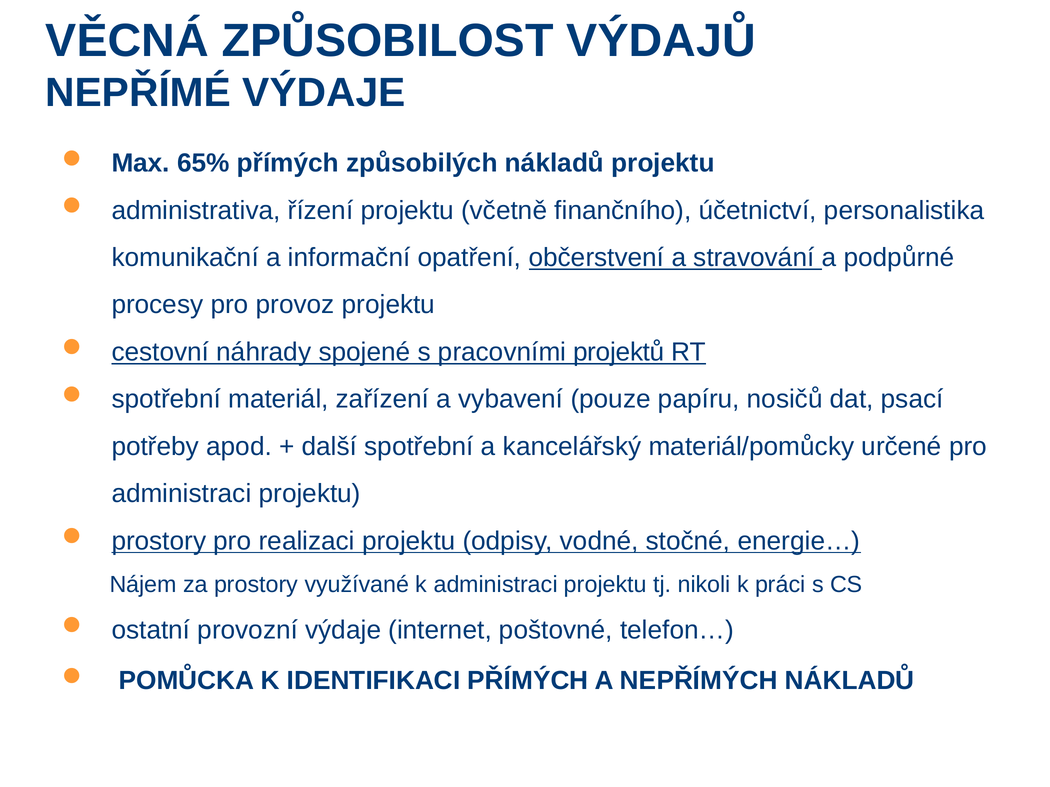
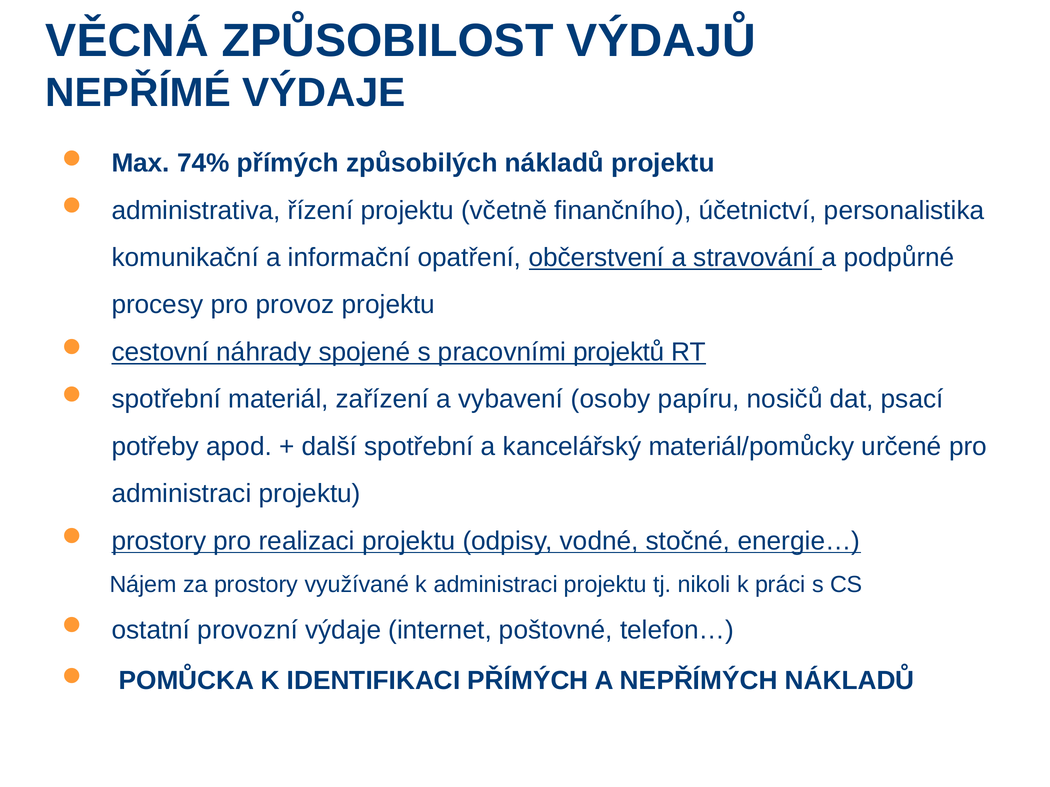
65%: 65% -> 74% (203, 163)
pouze: pouze -> osoby (611, 400)
